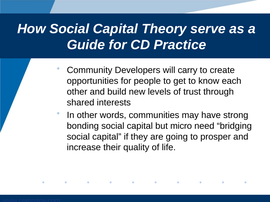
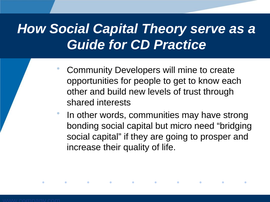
carry: carry -> mine (188, 70)
